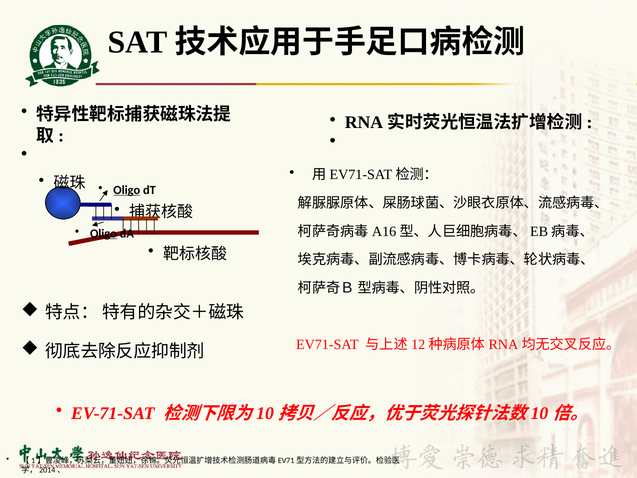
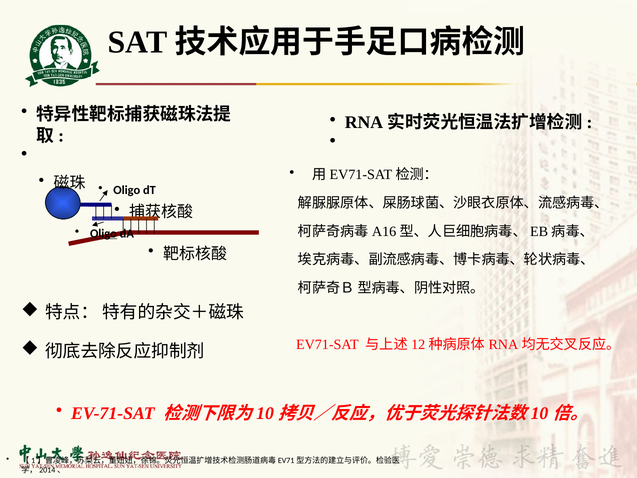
Oligo underline: present -> none (127, 190)
